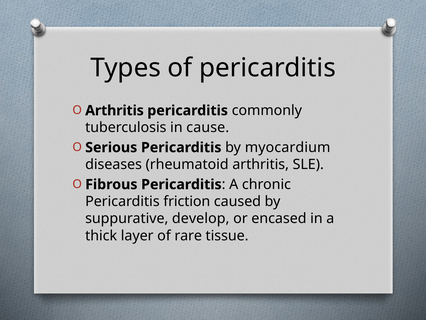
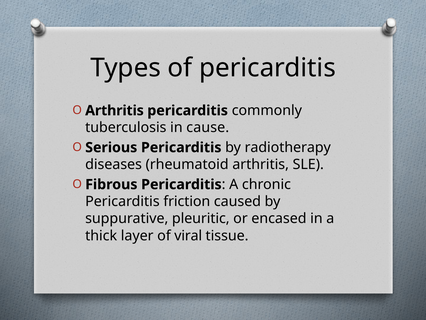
myocardium: myocardium -> radiotherapy (288, 147)
develop: develop -> pleuritic (201, 218)
rare: rare -> viral (188, 235)
